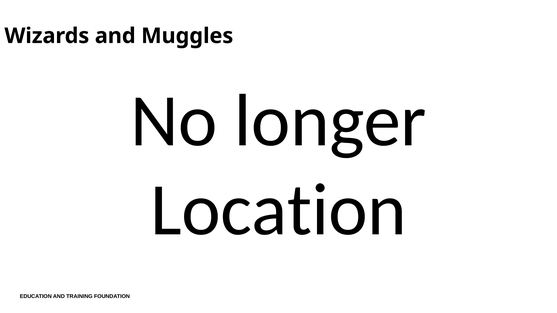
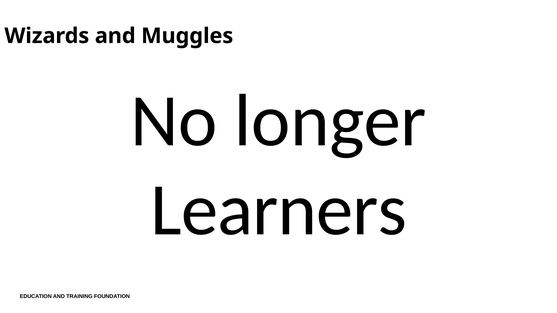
Location: Location -> Learners (279, 210)
